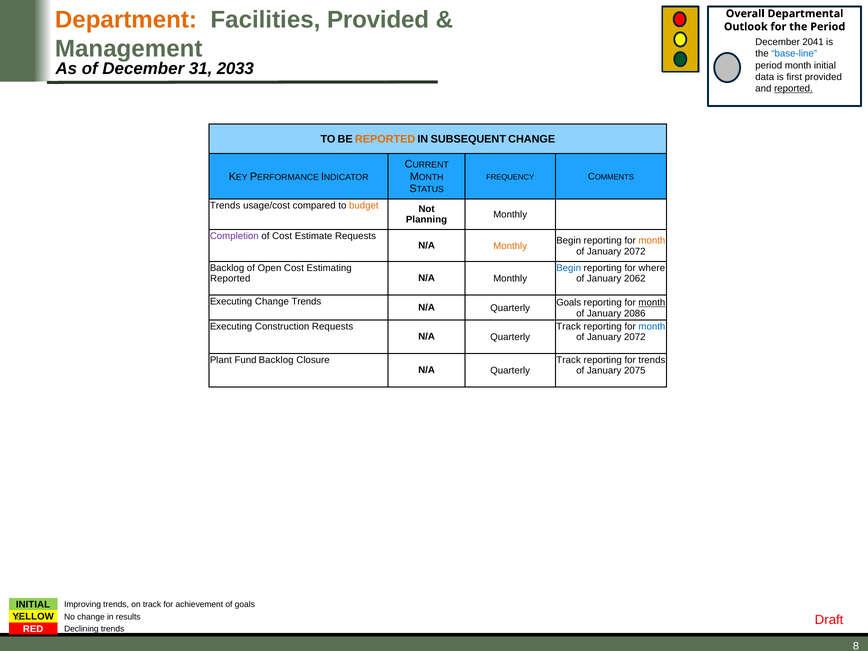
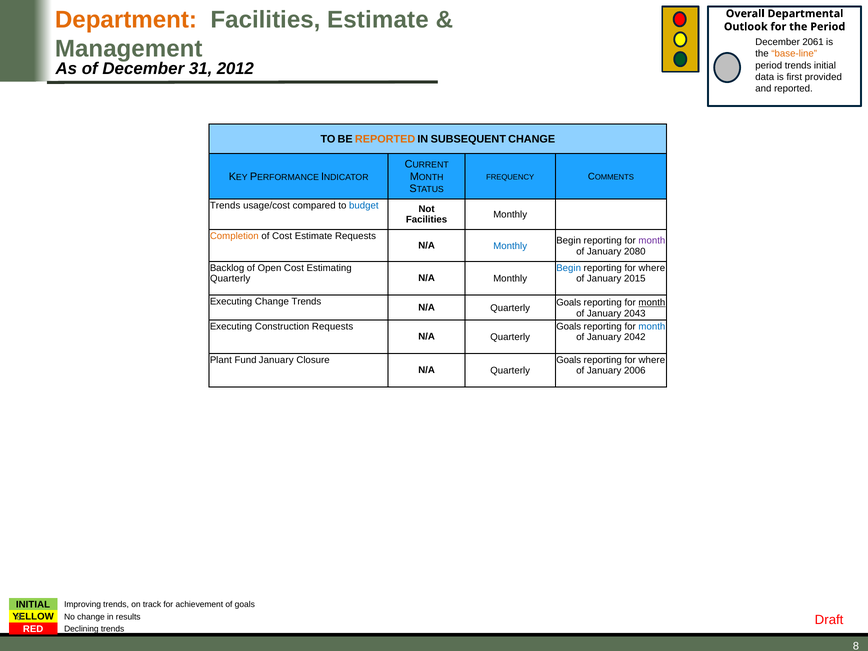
Facilities Provided: Provided -> Estimate (378, 20)
2041: 2041 -> 2061 (813, 42)
base-line colour: blue -> orange (794, 54)
period month: month -> trends (798, 65)
2033: 2033 -> 2012 (235, 69)
reported underline: present -> none (793, 88)
budget colour: orange -> blue (364, 205)
Planning: Planning -> Facilities (427, 220)
Completion colour: purple -> orange (234, 236)
month colour: orange -> purple (652, 241)
Monthly colour: orange -> blue (510, 246)
2072: 2072 -> 2080 (635, 251)
Reported: Reported -> Quarterly (230, 279)
2062: 2062 -> 2015 (635, 279)
2086: 2086 -> 2043 (635, 313)
Track: Track -> Goals (569, 326)
2072: 2072 -> 2042 (635, 337)
Fund Backlog: Backlog -> January (276, 360)
Track: Track -> Goals (569, 360)
trends: trends -> where (652, 360)
2075: 2075 -> 2006 (635, 371)
